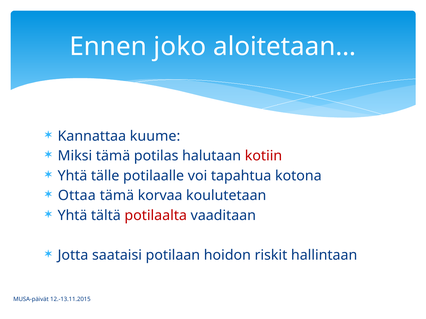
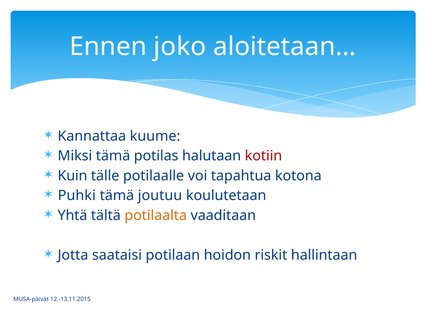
Yhtä: Yhtä -> Kuin (73, 176)
Ottaa: Ottaa -> Puhki (77, 196)
korvaa: korvaa -> joutuu (160, 196)
potilaalta colour: red -> orange (156, 216)
